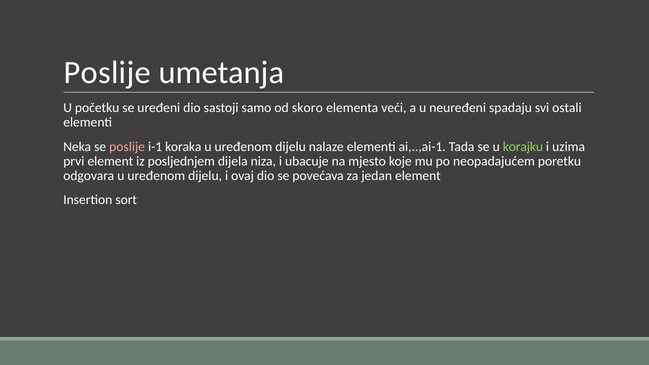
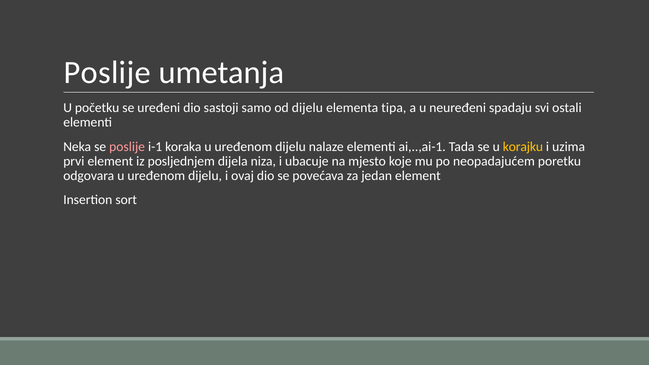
od skoro: skoro -> dijelu (307, 108)
veći: veći -> tipa (394, 108)
korajku colour: light green -> yellow (523, 147)
